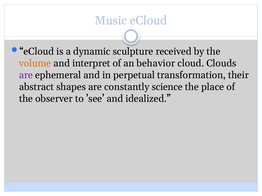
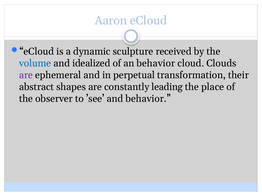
Music: Music -> Aaron (111, 21)
volume colour: orange -> blue (35, 63)
interpret: interpret -> idealized (91, 63)
science: science -> leading (167, 87)
and idealized: idealized -> behavior (148, 99)
